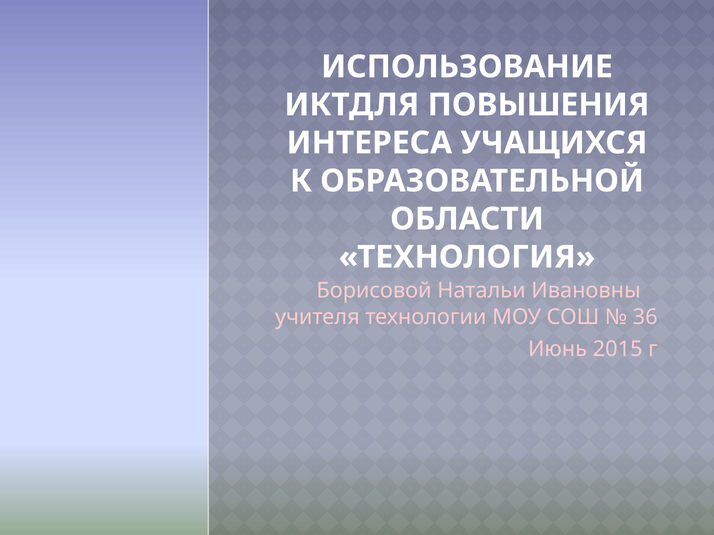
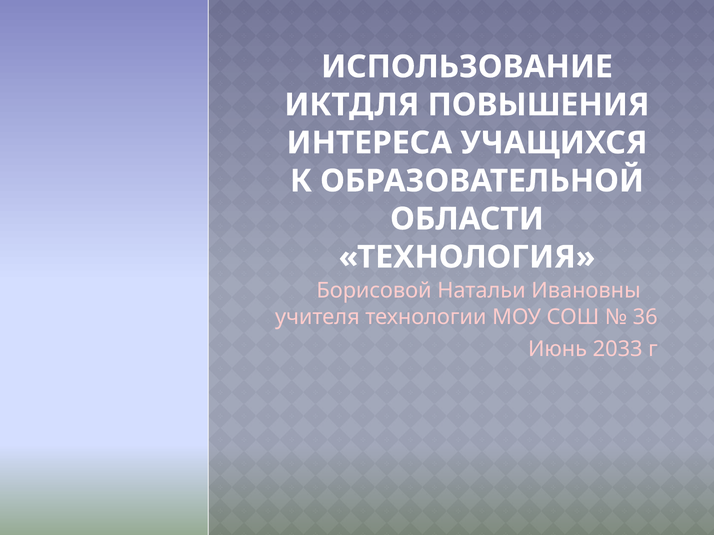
2015: 2015 -> 2033 (618, 349)
